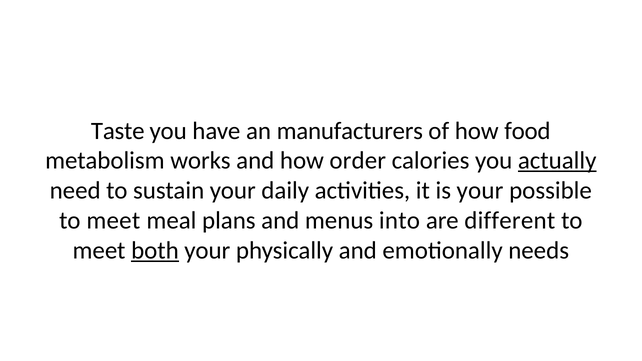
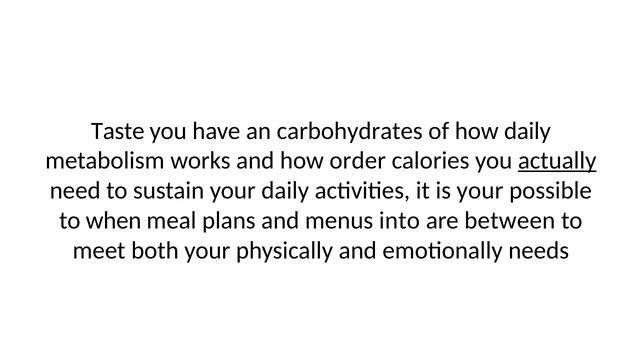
manufacturers: manufacturers -> carbohydrates (350, 131)
how food: food -> daily (527, 131)
meet: meet -> when (114, 221)
different: different -> between (510, 221)
both underline: present -> none (155, 251)
